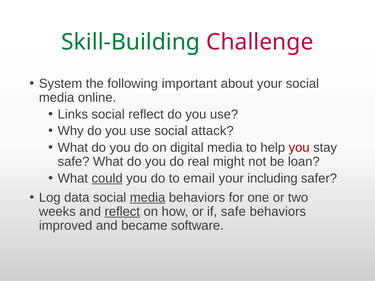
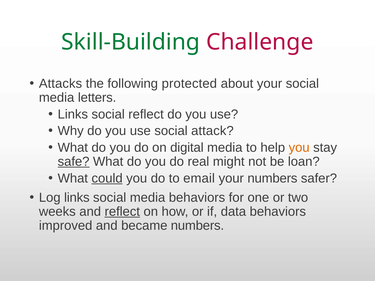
System: System -> Attacks (61, 84)
important: important -> protected (189, 84)
online: online -> letters (97, 98)
you colour: red -> orange (299, 148)
safe underline: none -> present (74, 162)
your including: including -> numbers (272, 178)
Log data: data -> links (77, 198)
media underline: present -> none (148, 198)
if safe: safe -> data (233, 212)
became software: software -> numbers (197, 226)
